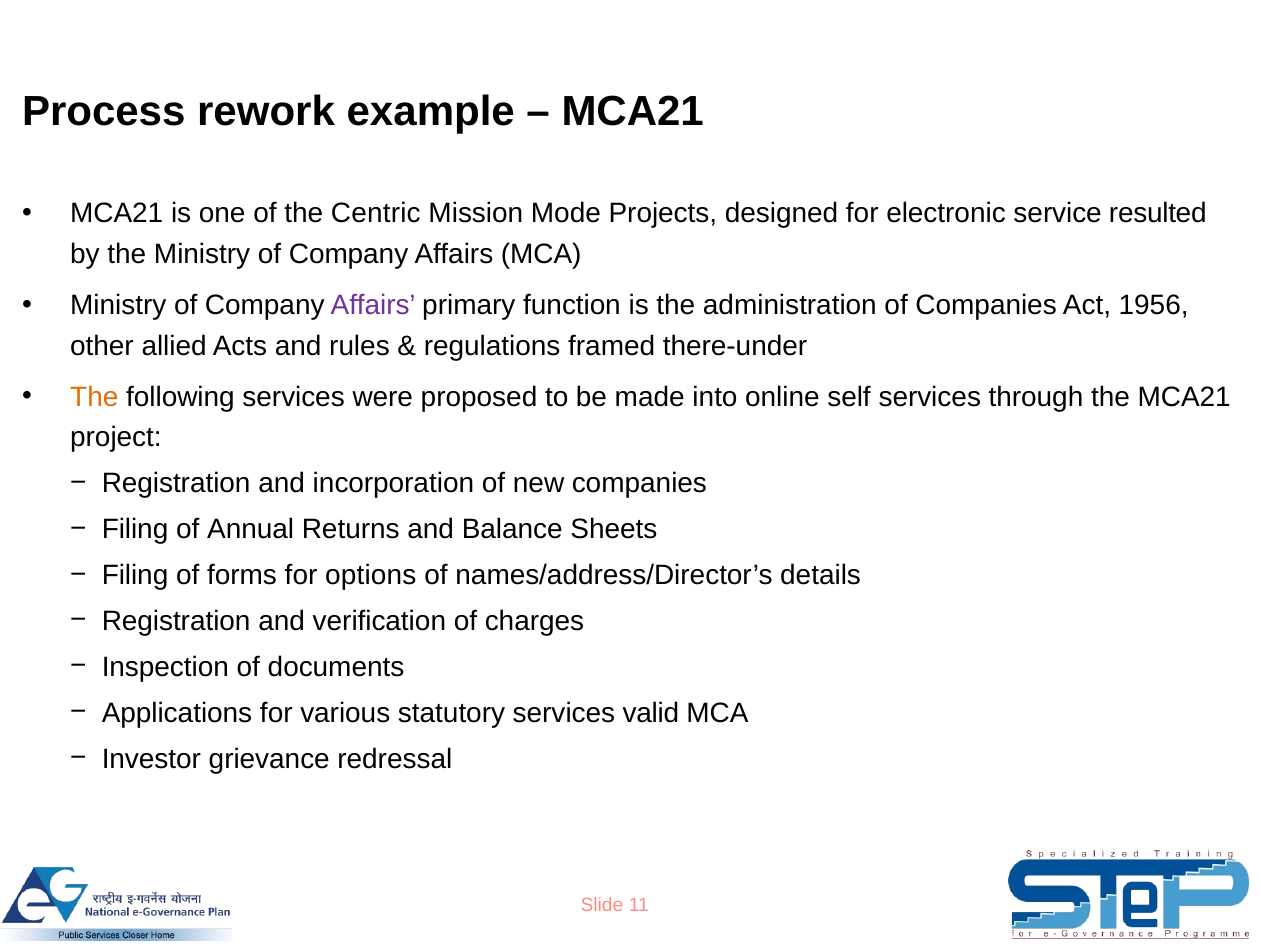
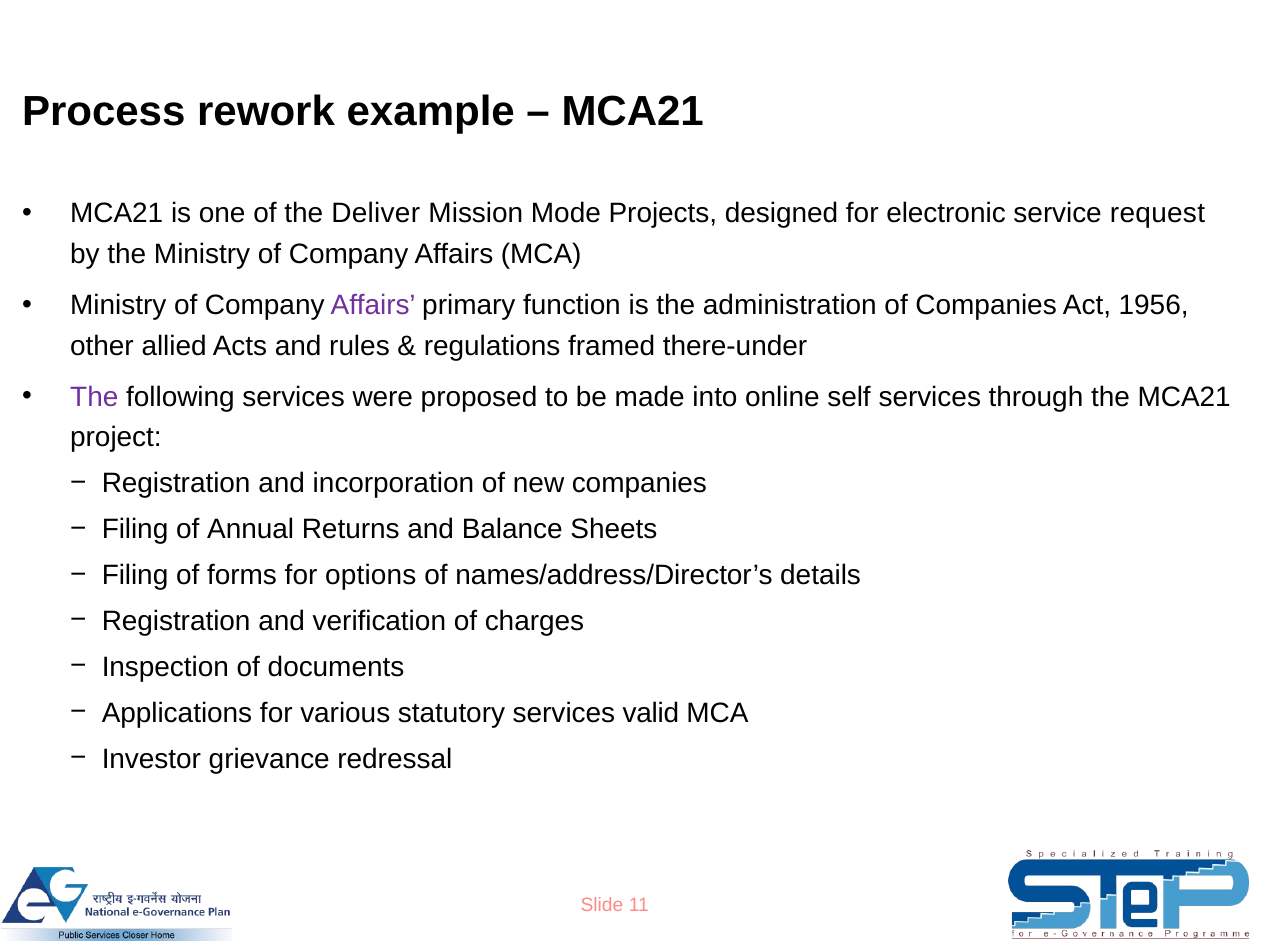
Centric: Centric -> Deliver (376, 214)
resulted: resulted -> request (1158, 214)
The colour: orange -> purple (94, 397)
